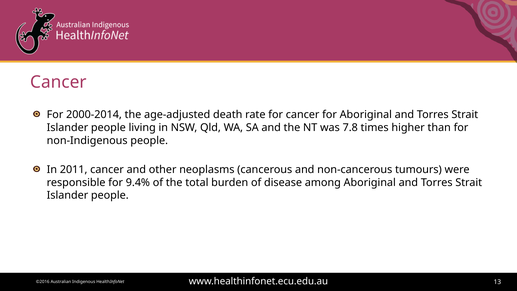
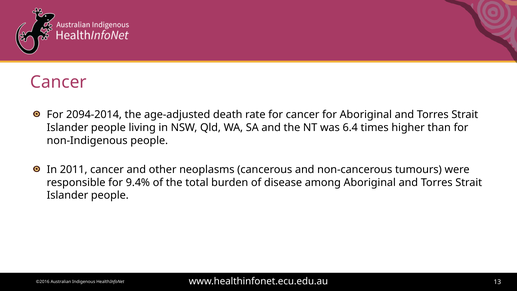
2000-2014: 2000-2014 -> 2094-2014 (94, 114)
7.8: 7.8 -> 6.4 (350, 127)
